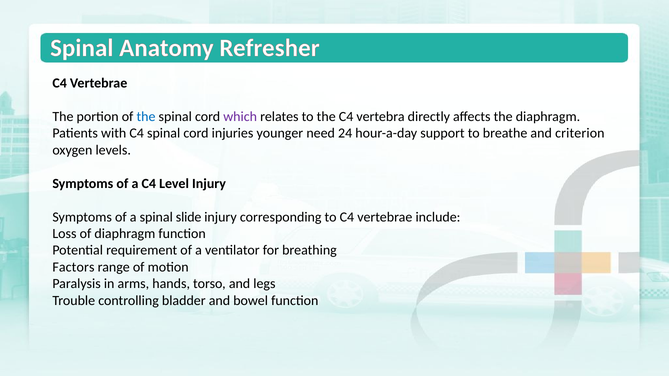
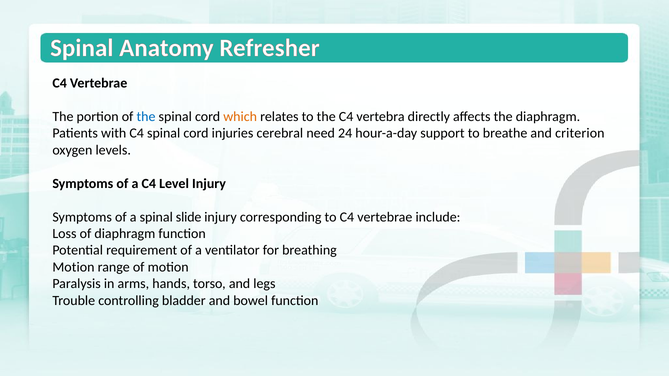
which colour: purple -> orange (240, 117)
younger: younger -> cerebral (280, 133)
Factors: Factors -> Motion (73, 267)
